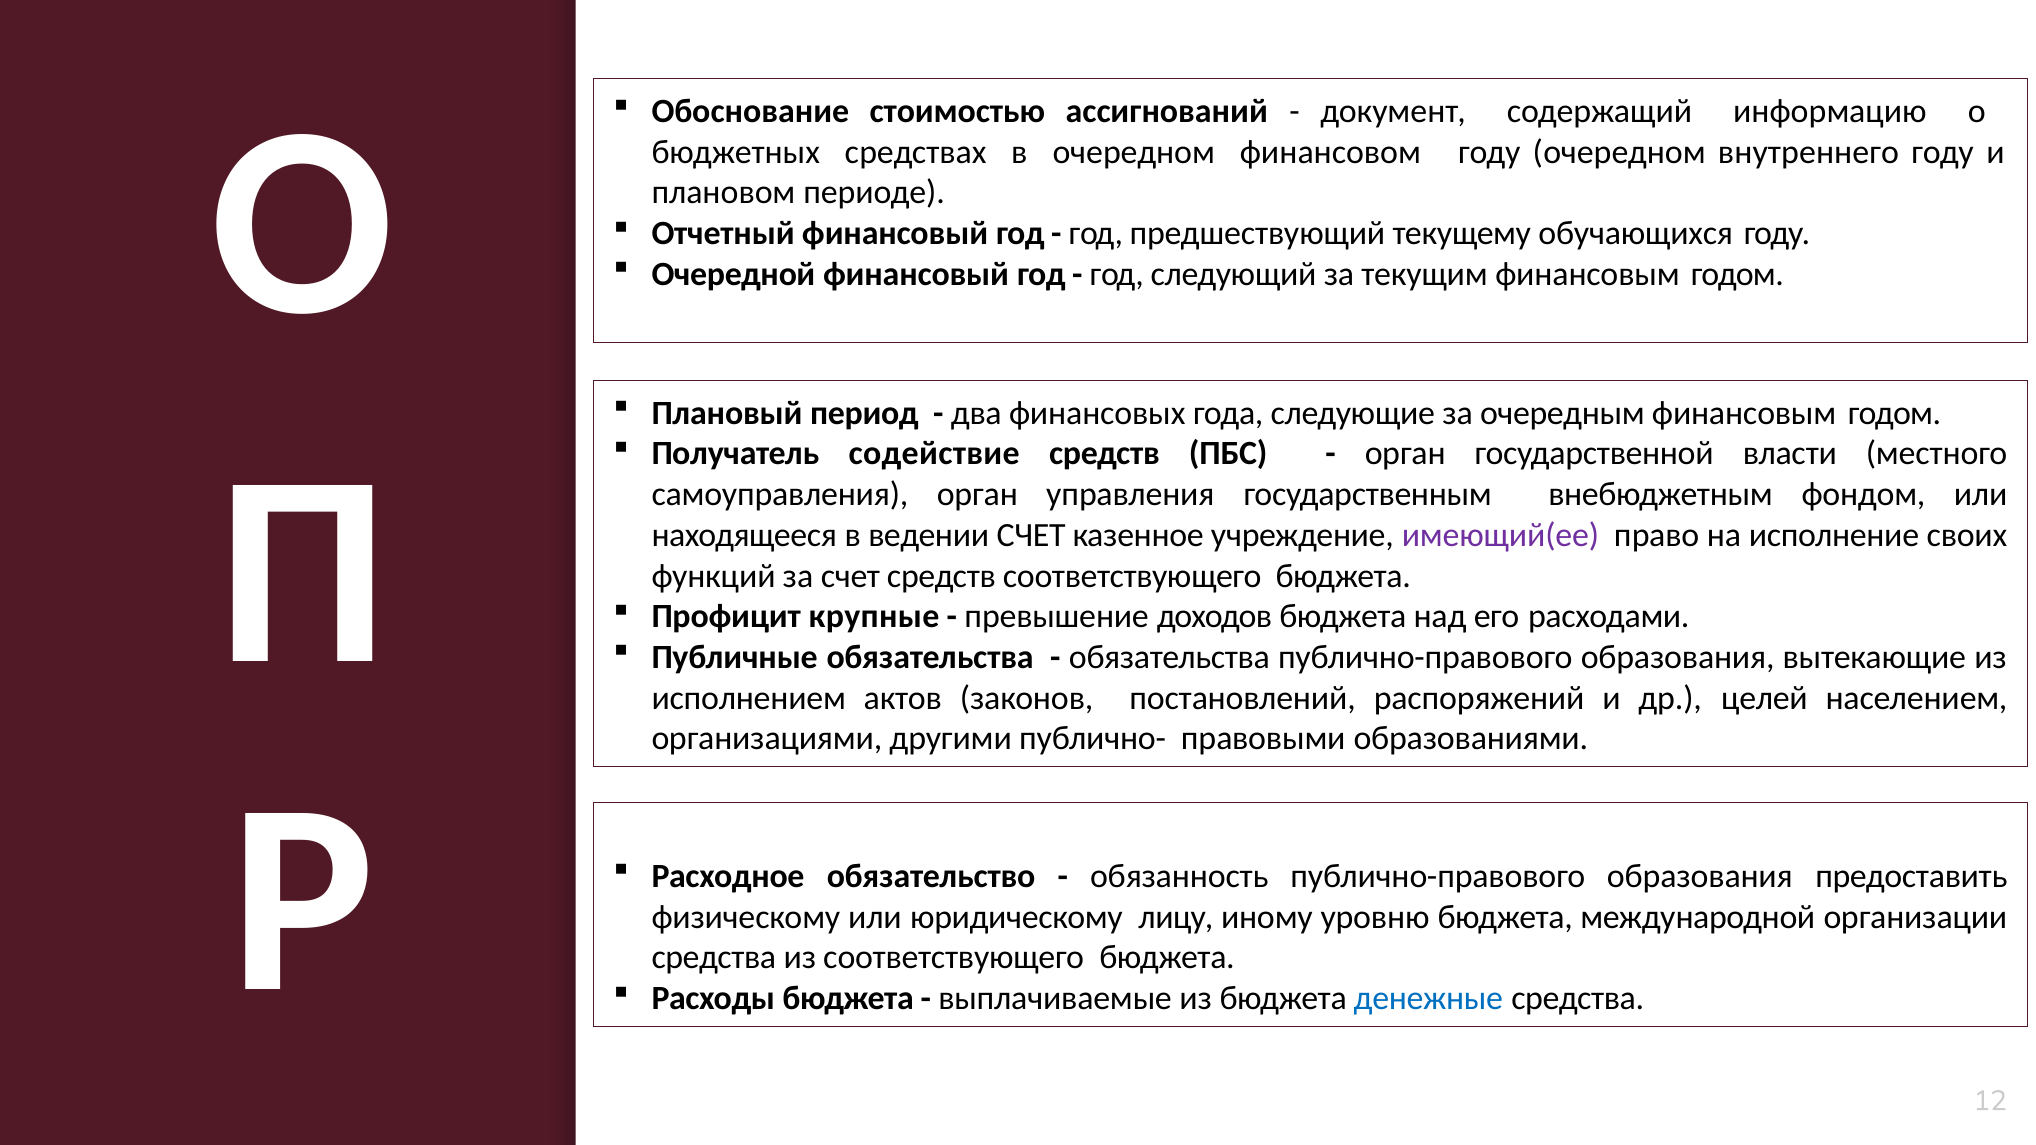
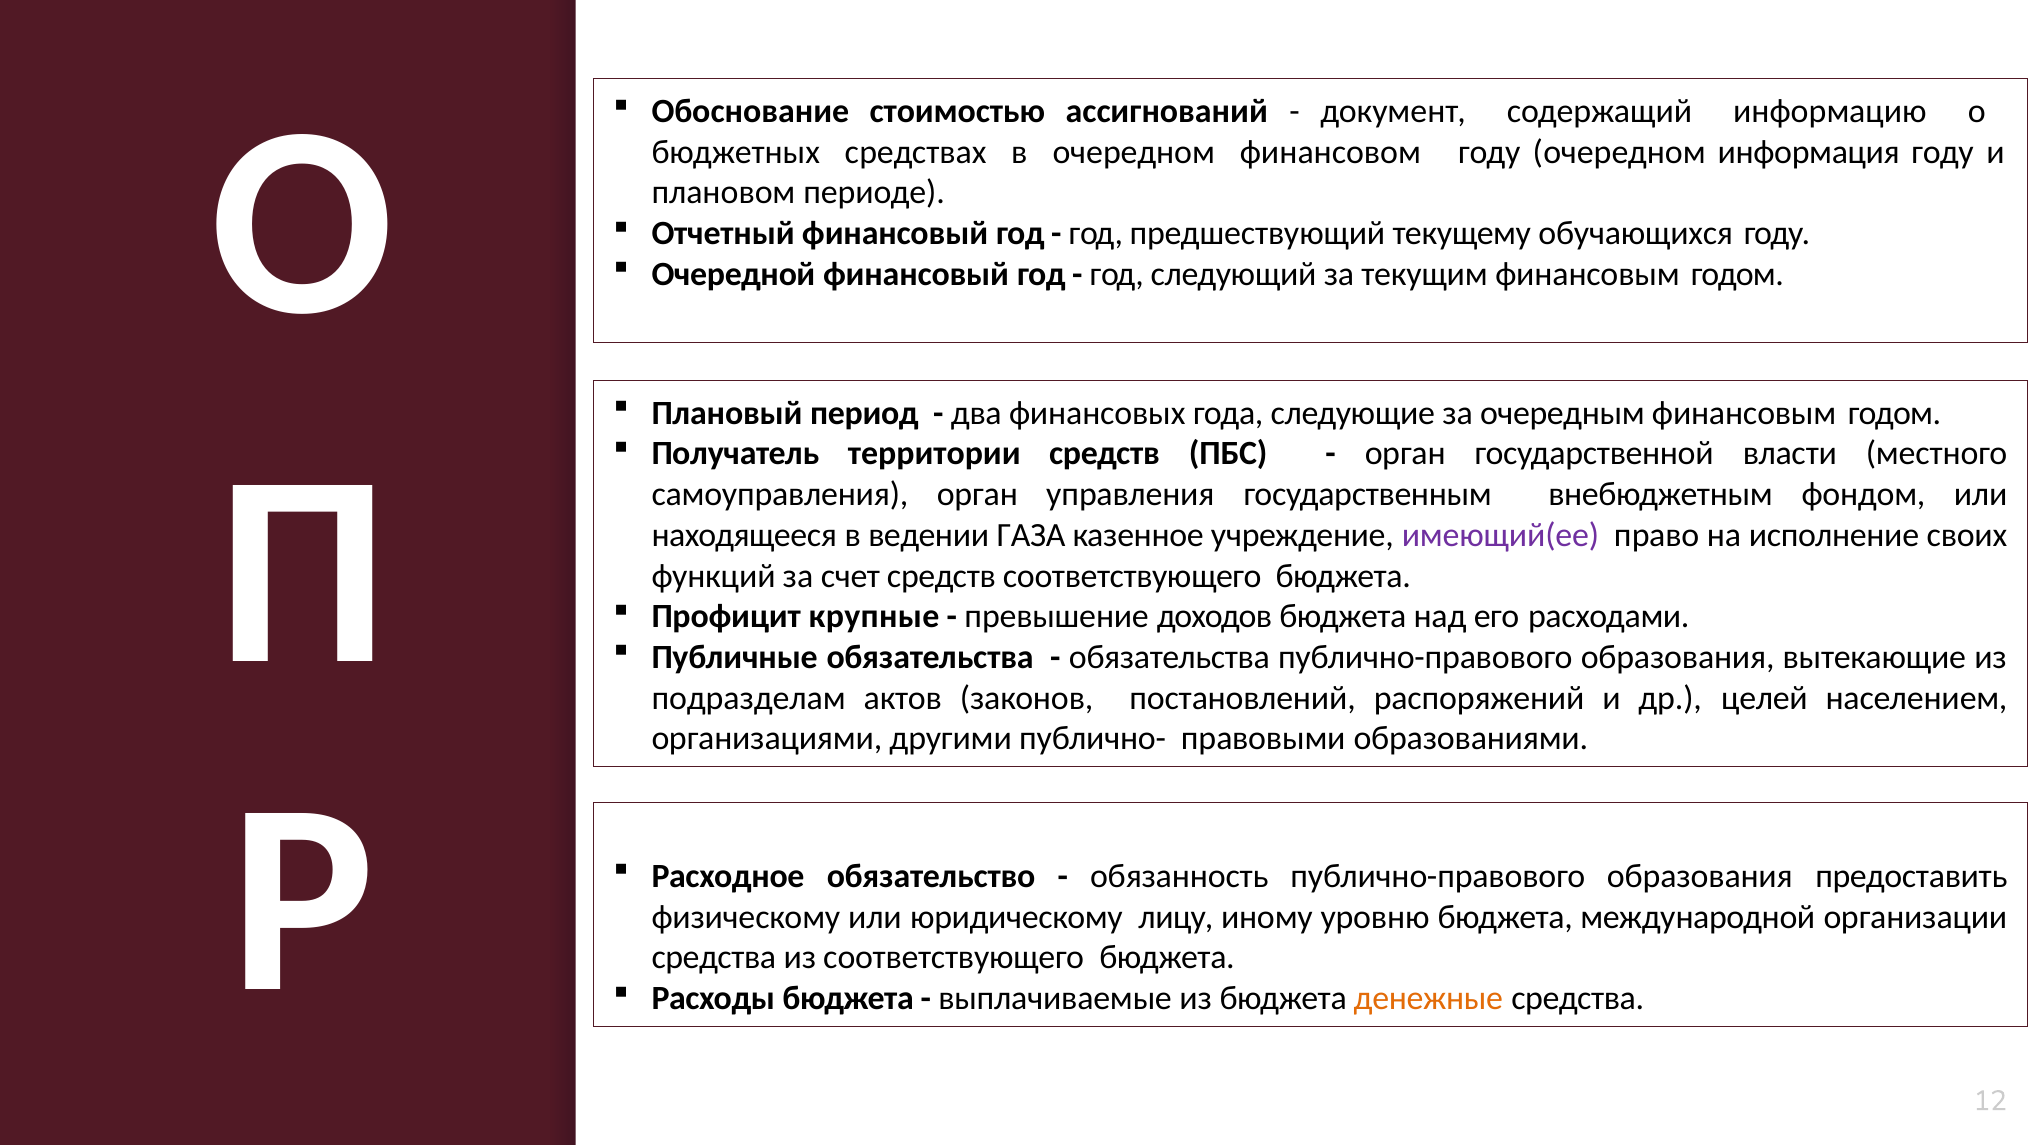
внутреннего: внутреннего -> информация (1809, 152)
содействие: содействие -> территории (934, 454)
ведении СЧЕТ: СЧЕТ -> ГАЗА (1031, 535)
исполнением: исполнением -> подразделам (749, 698)
денежные colour: blue -> orange (1428, 999)
